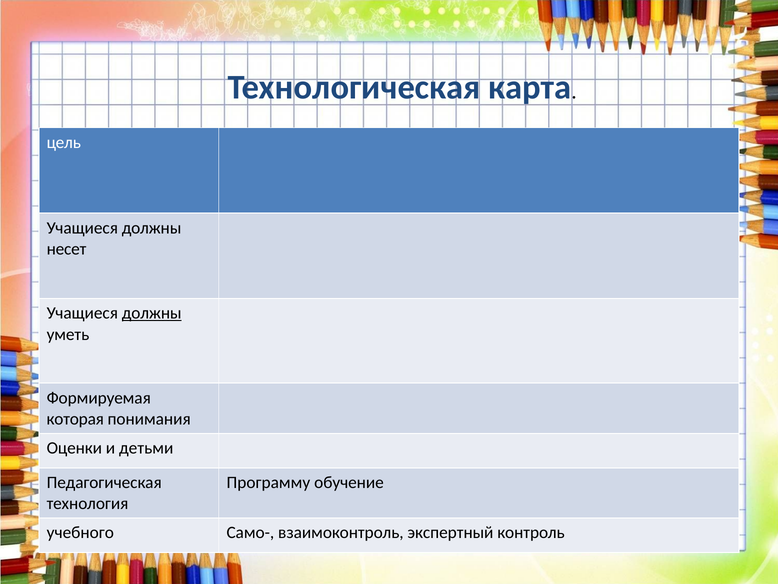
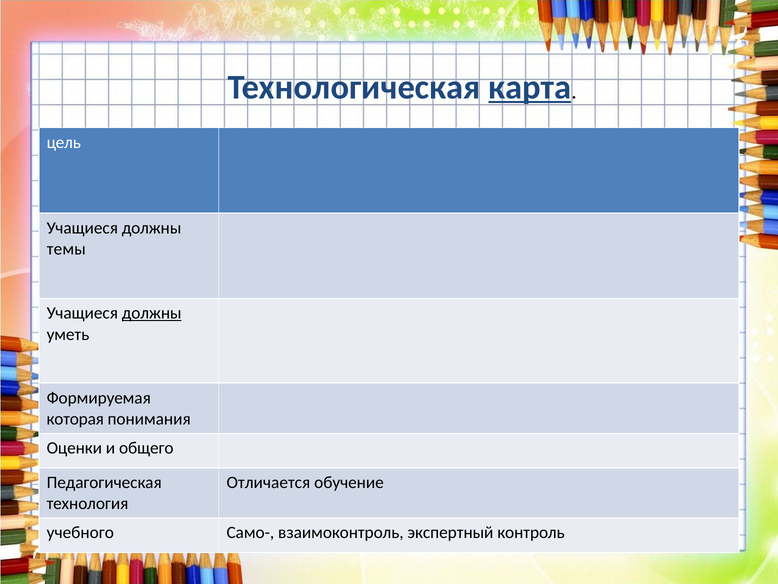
карта underline: none -> present (530, 87)
несет: несет -> темы (66, 249)
детьми: детьми -> общего (146, 448)
Программу: Программу -> Отличается (268, 482)
